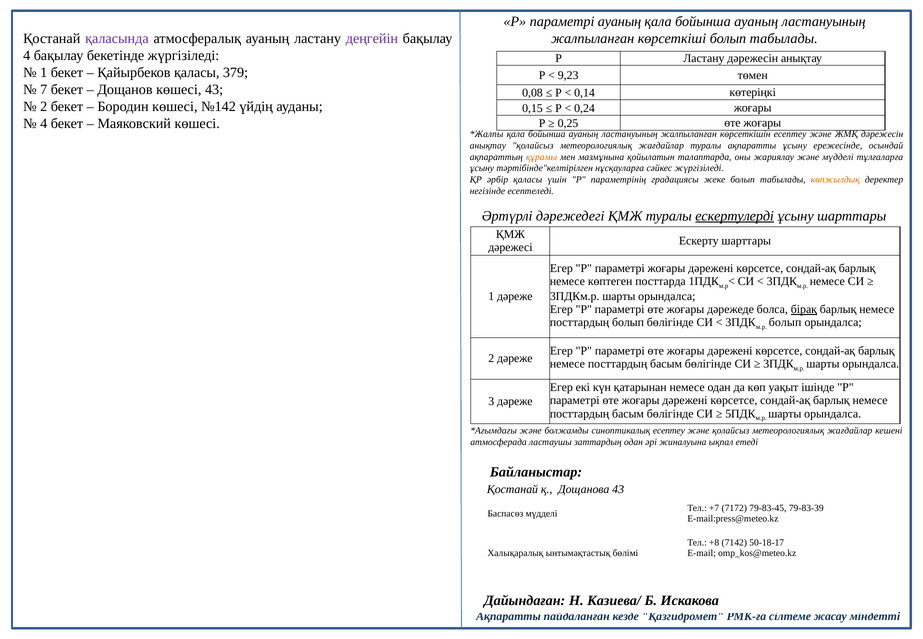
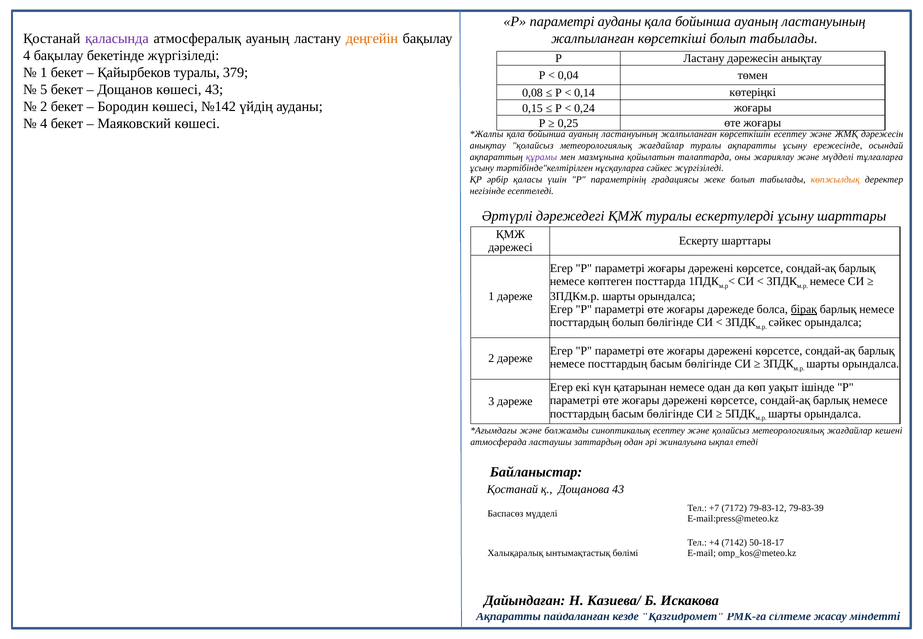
параметрі ауаның: ауаның -> ауданы (620, 22)
деңгейін colour: purple -> orange (372, 38)
Қайырбеков қаласы: қаласы -> туралы (197, 72)
9,23: 9,23 -> 0,04 (568, 76)
7: 7 -> 5 (44, 90)
құрамы colour: orange -> purple (541, 157)
ескертулерді underline: present -> none (735, 216)
болып: болып -> сәйкес (785, 323)
79-83-45: 79-83-45 -> 79-83-12 (768, 508)
+8: +8 -> +4 (714, 543)
